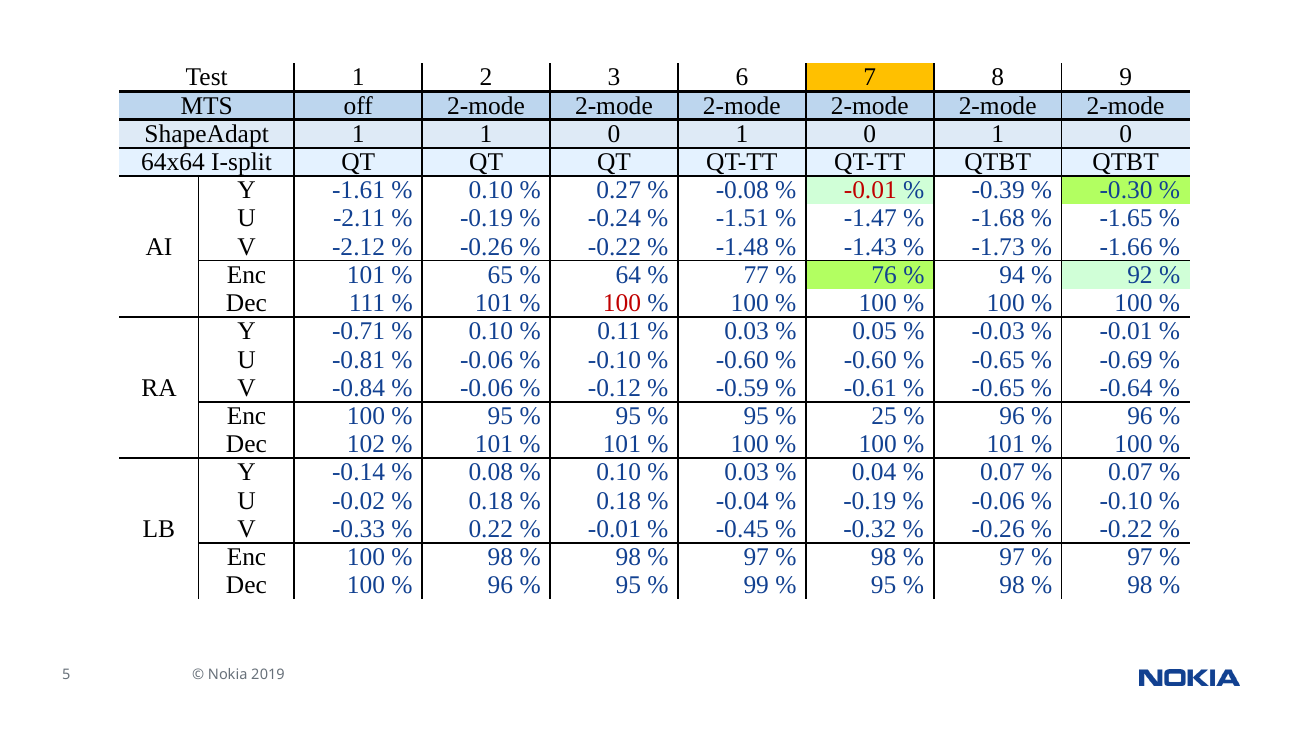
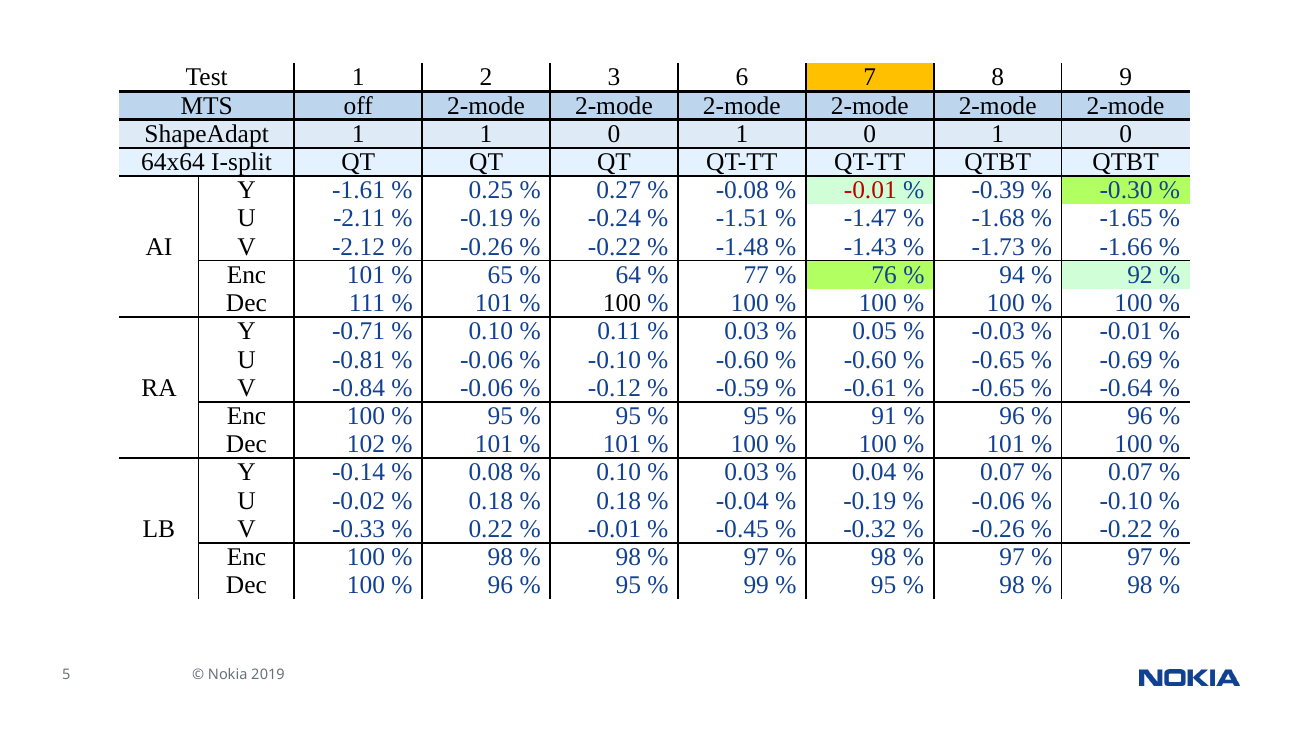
0.10: 0.10 -> 0.25 (491, 190)
100 colour: red -> black (622, 303)
25: 25 -> 91 (884, 416)
